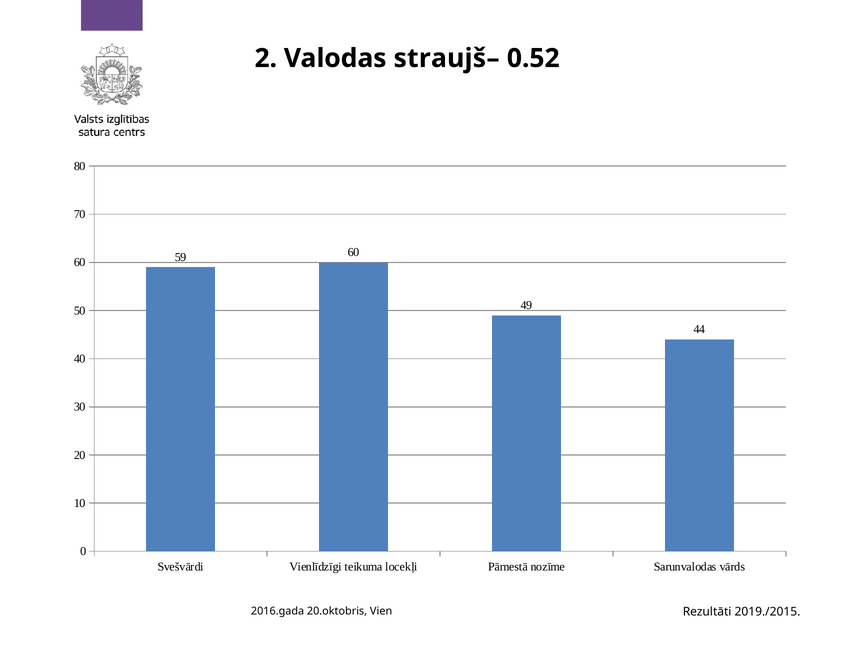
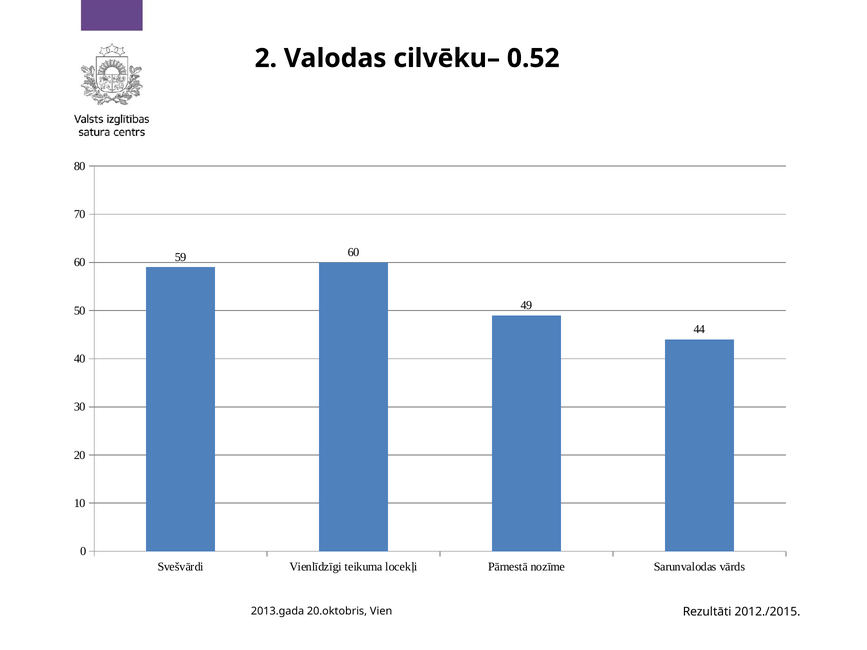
straujš–: straujš– -> cilvēku– (447, 58)
2016.gada: 2016.gada -> 2013.gada (278, 611)
2019./2015: 2019./2015 -> 2012./2015 (767, 612)
